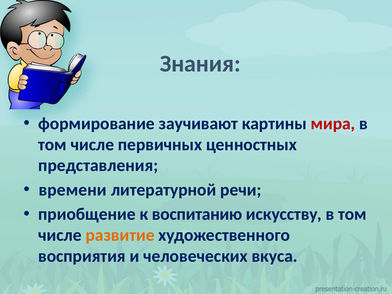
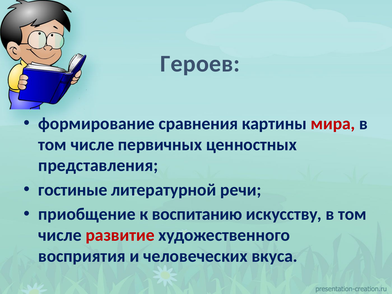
Знания: Знания -> Героев (200, 64)
заучивают: заучивают -> сравнения (198, 124)
времени: времени -> гостиные (73, 190)
развитие colour: orange -> red (120, 235)
